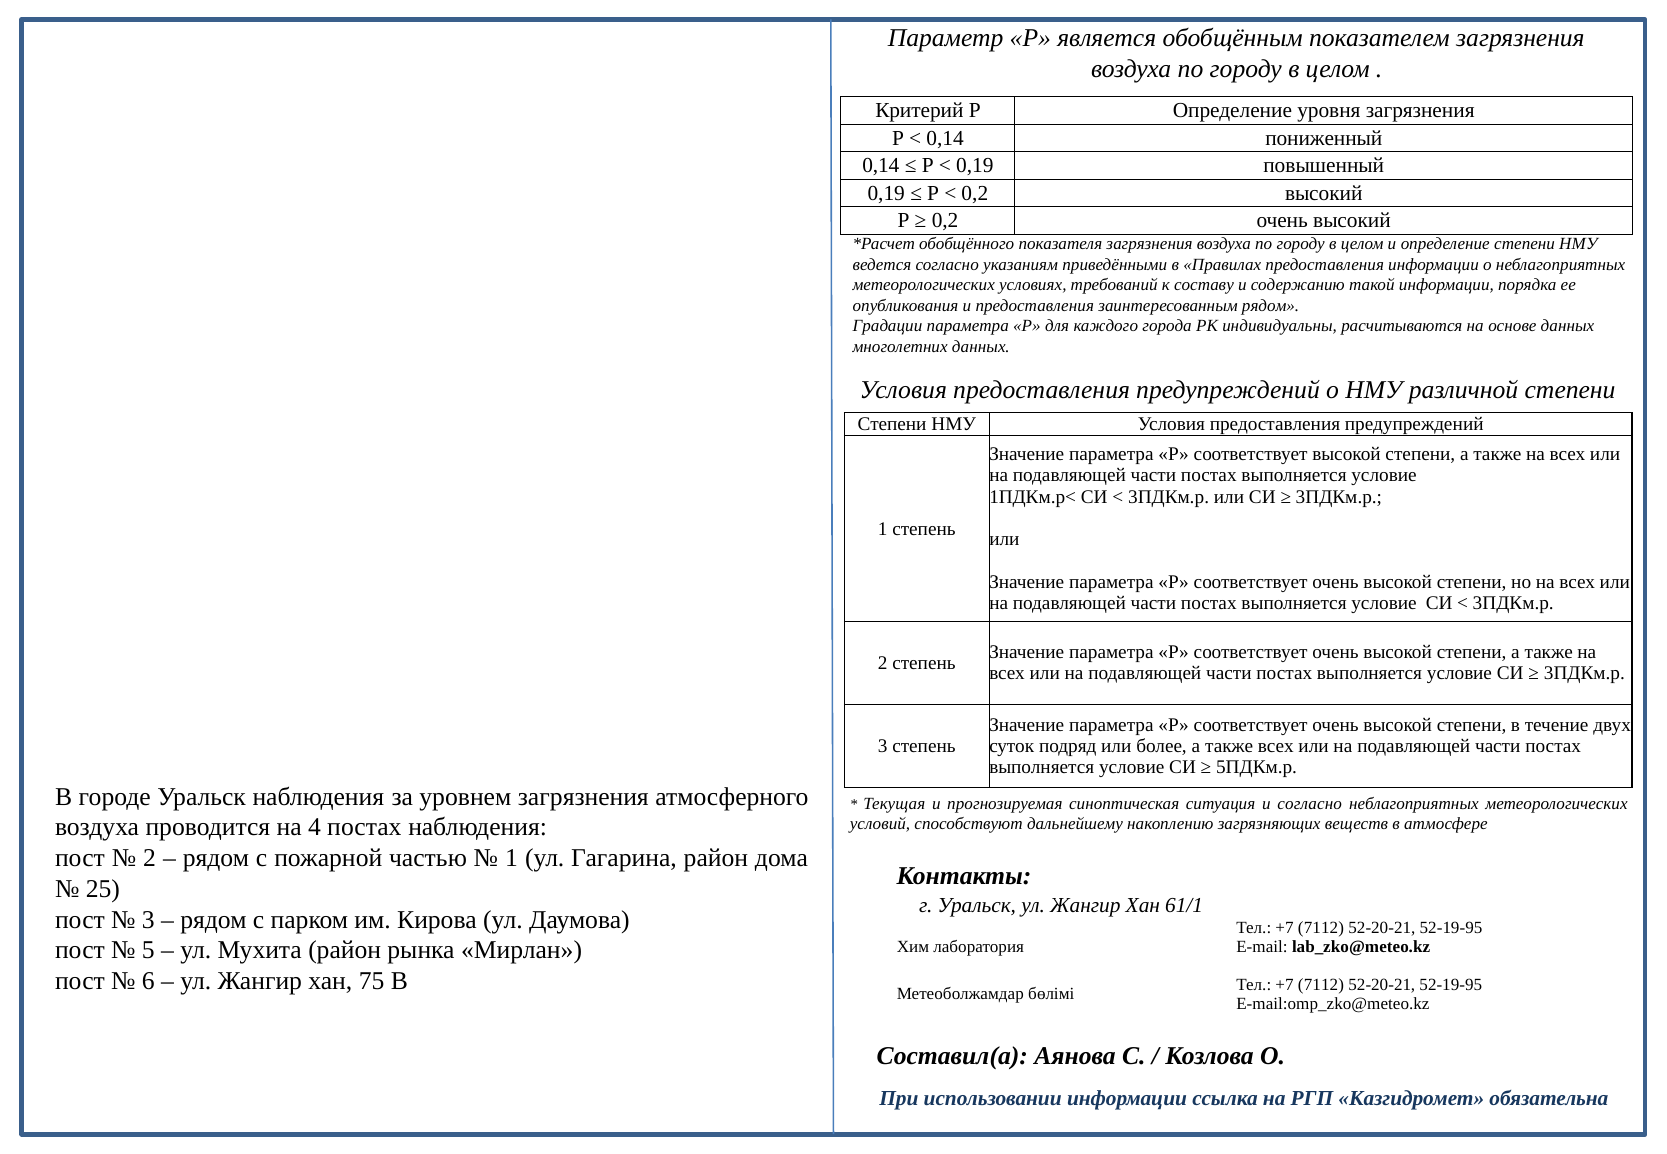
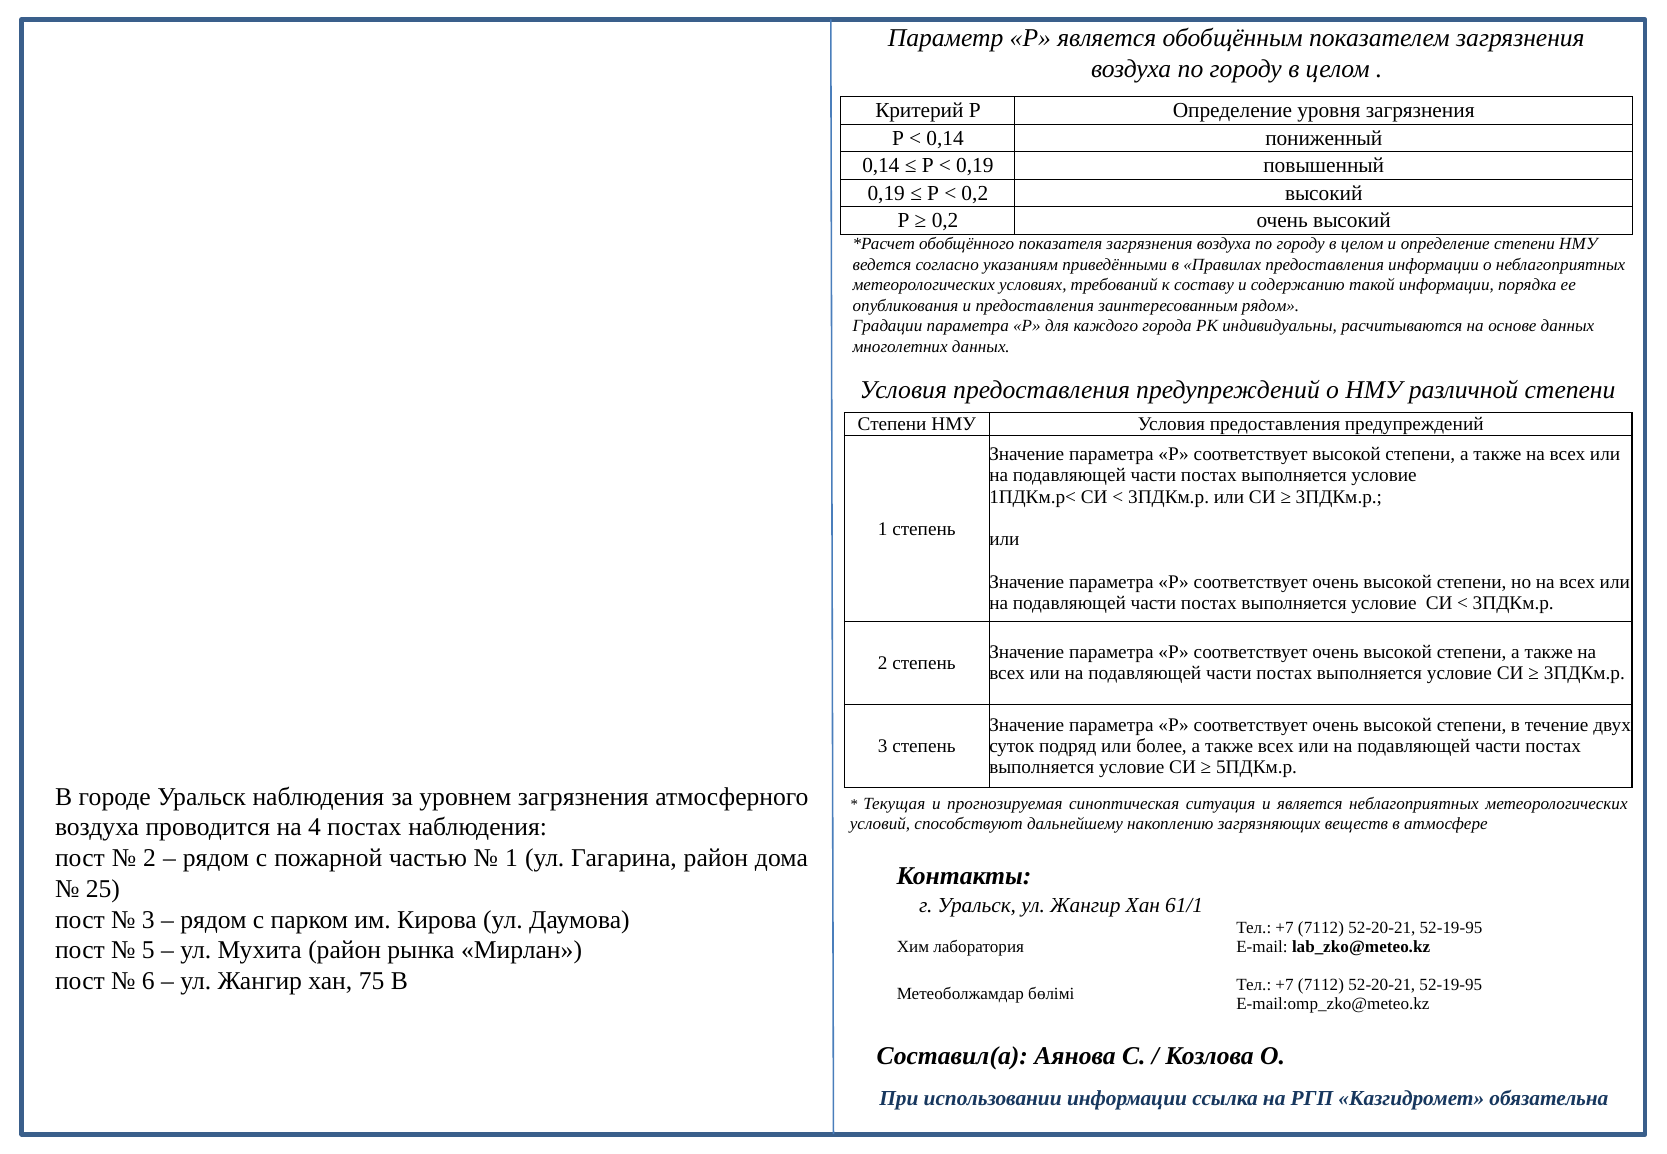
и согласно: согласно -> является (1310, 804)
